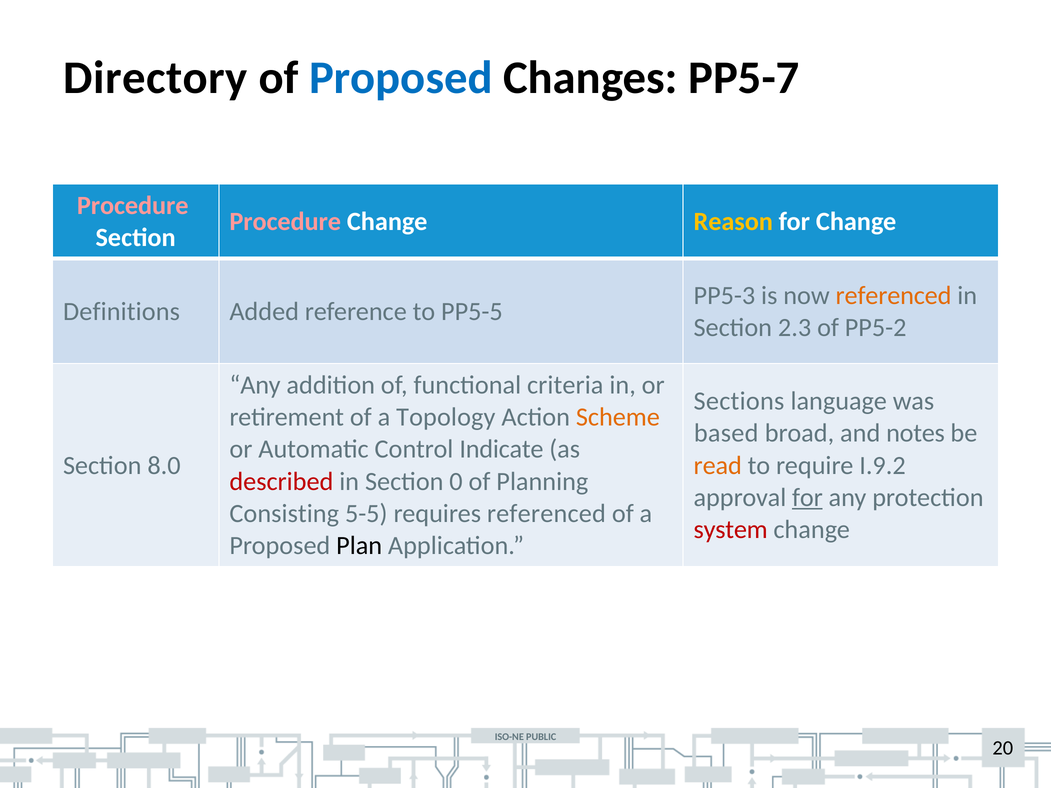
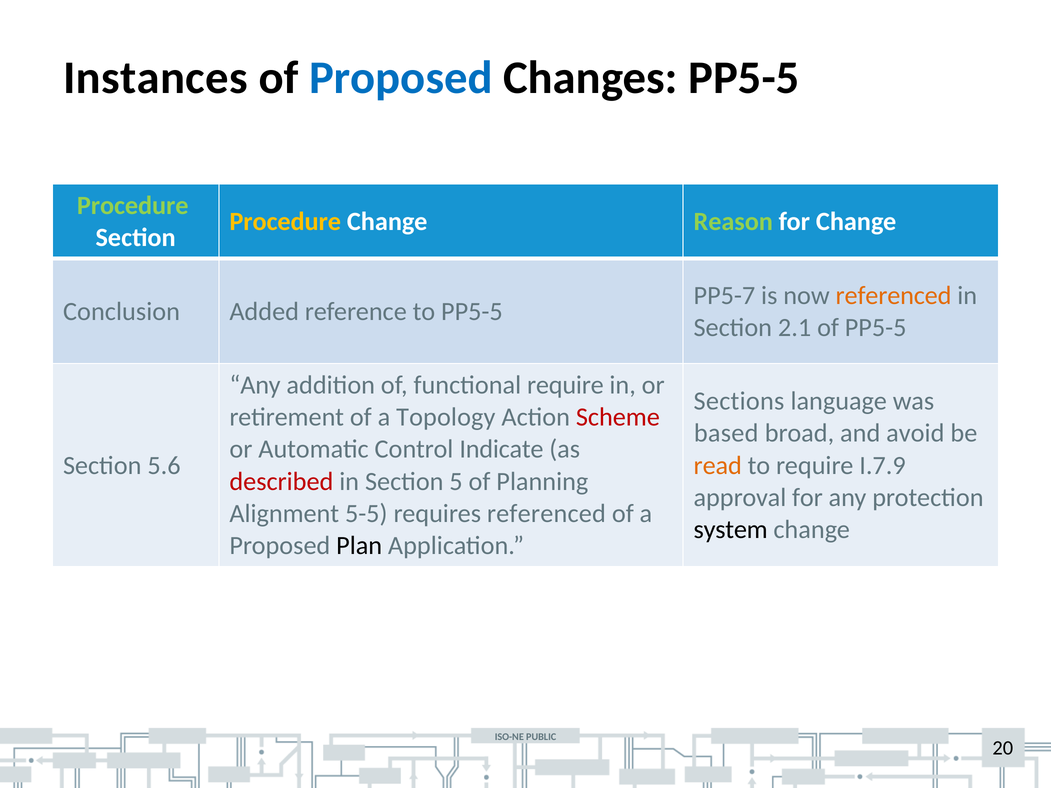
Directory: Directory -> Instances (155, 78)
Changes PP5-7: PP5-7 -> PP5-5 (744, 78)
Procedure colour: pink -> light green (133, 206)
Procedure colour: pink -> yellow (285, 222)
Reason colour: yellow -> light green (733, 222)
PP5-3: PP5-3 -> PP5-7 (724, 295)
Definitions: Definitions -> Conclusion (122, 311)
2.3: 2.3 -> 2.1 (795, 328)
of PP5-2: PP5-2 -> PP5-5 (876, 328)
functional criteria: criteria -> require (565, 385)
Scheme colour: orange -> red (618, 417)
notes: notes -> avoid (915, 433)
8.0: 8.0 -> 5.6 (164, 466)
I.9.2: I.9.2 -> I.7.9 (882, 466)
0: 0 -> 5 (456, 482)
for underline: present -> none (807, 498)
Consisting: Consisting -> Alignment (284, 514)
system colour: red -> black (731, 530)
